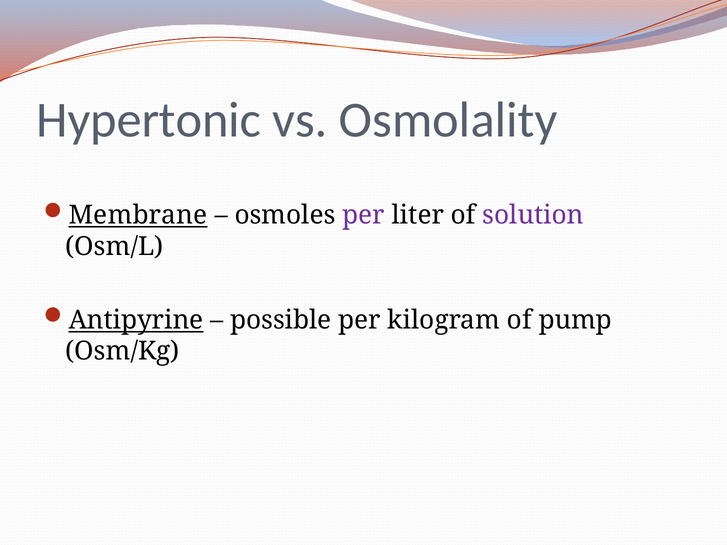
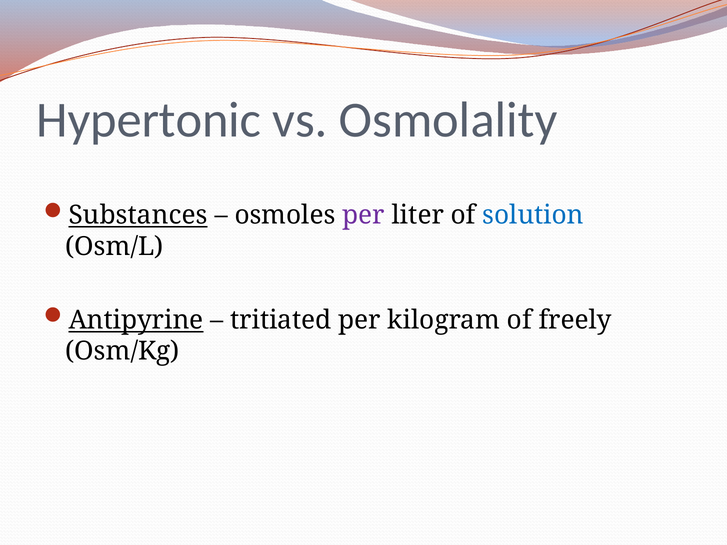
Membrane: Membrane -> Substances (138, 215)
solution colour: purple -> blue (533, 215)
possible: possible -> tritiated (281, 320)
pump: pump -> freely (575, 320)
